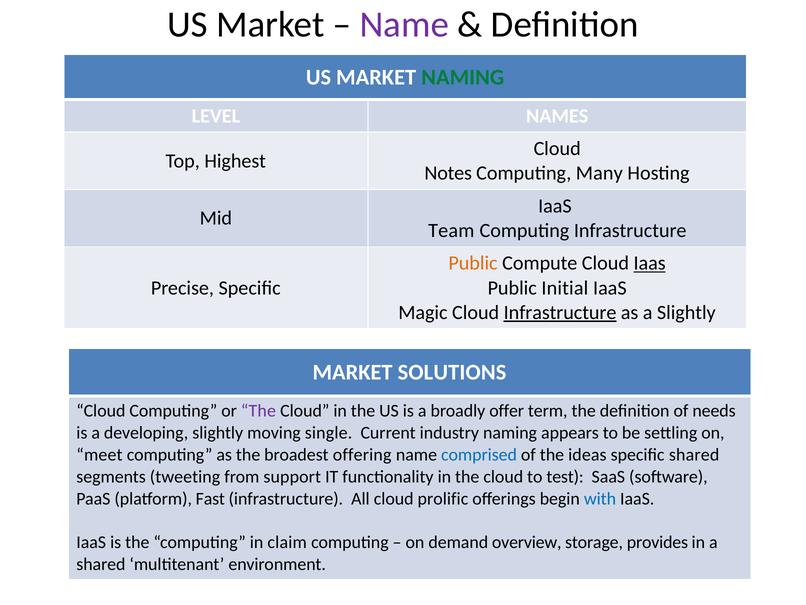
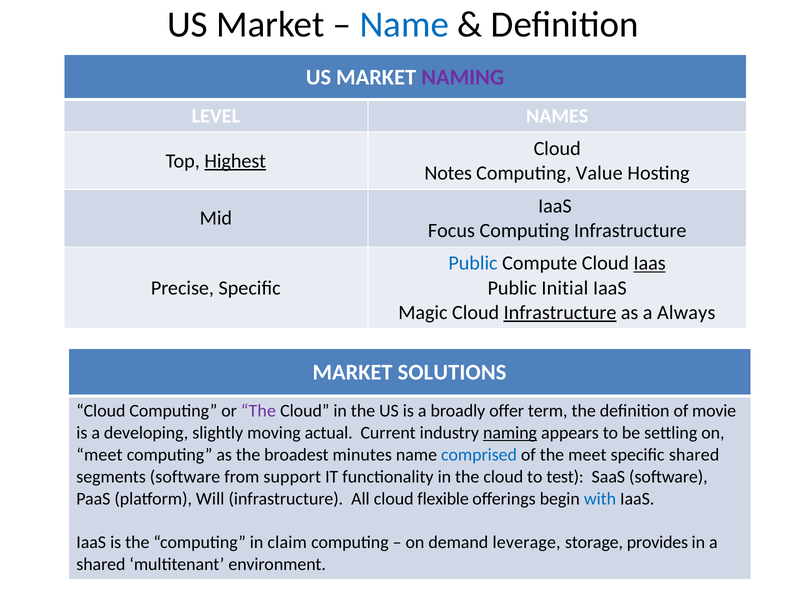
Name colour: purple -> blue (404, 24)
NAMING colour: green -> purple (463, 77)
Highest underline: none -> present (235, 161)
Many: Many -> Value (599, 173)
Team: Team -> Focus (451, 230)
Public colour: orange -> blue (473, 263)
a Slightly: Slightly -> Always (686, 312)
needs: needs -> movie (714, 411)
single: single -> actual (329, 433)
naming underline: none -> present (510, 433)
offering: offering -> minutes (362, 455)
the ideas: ideas -> meet (587, 455)
segments tweeting: tweeting -> software (185, 476)
Fast: Fast -> Will (210, 498)
prolific: prolific -> flexible (443, 498)
overview: overview -> leverage (527, 542)
